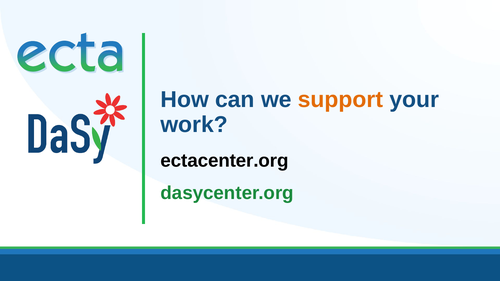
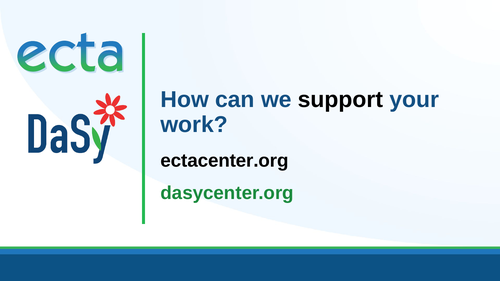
support colour: orange -> black (341, 100)
